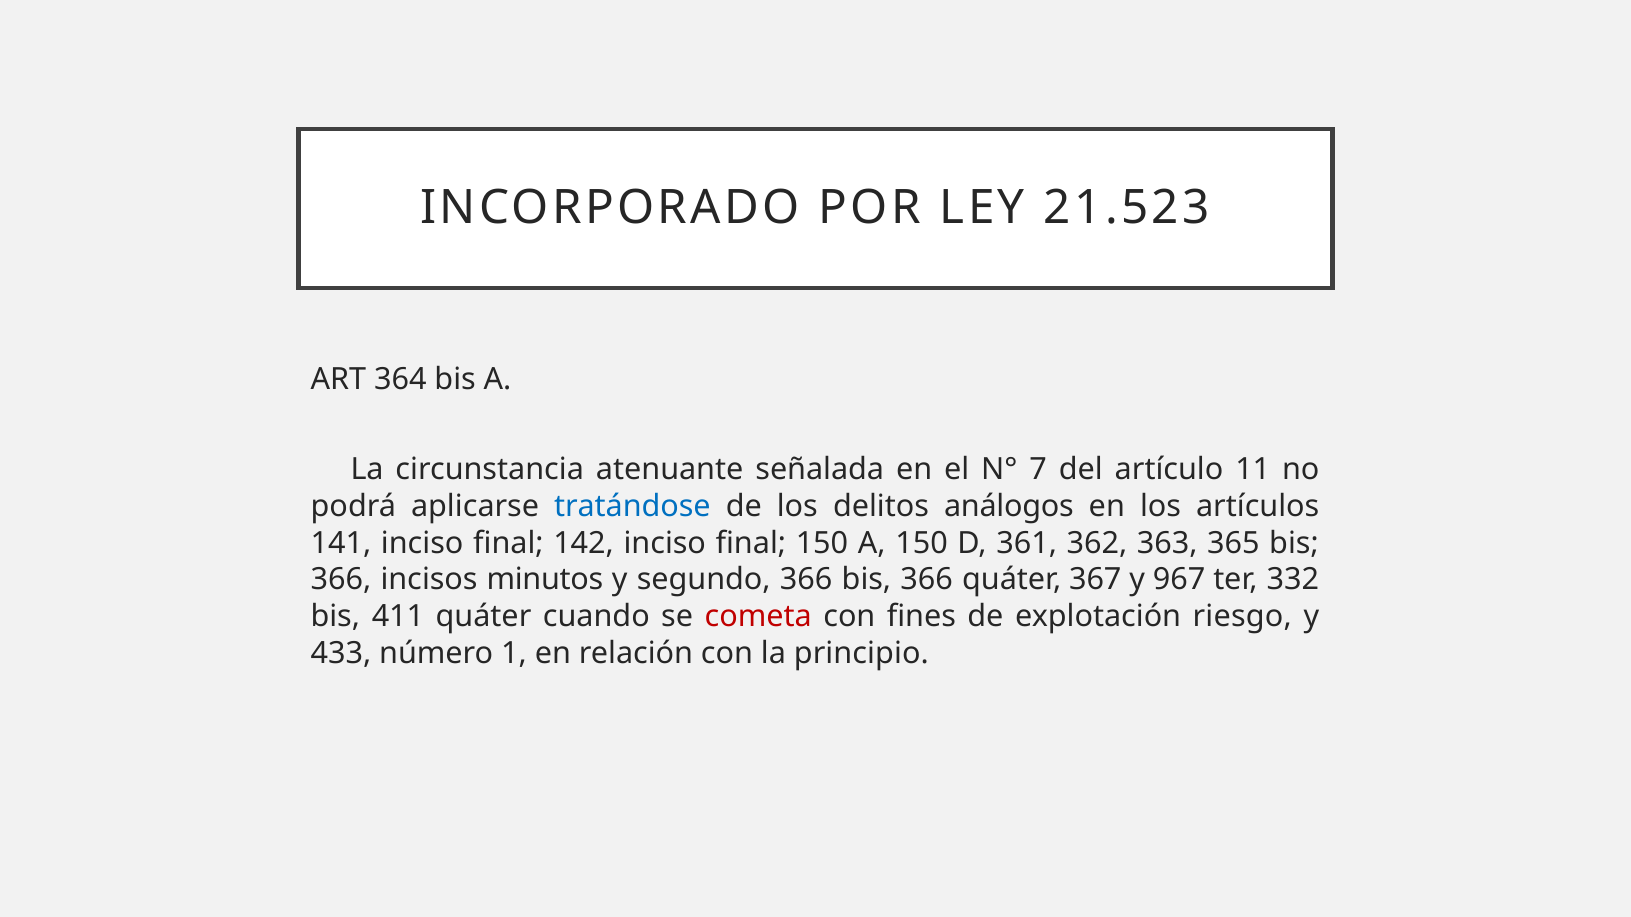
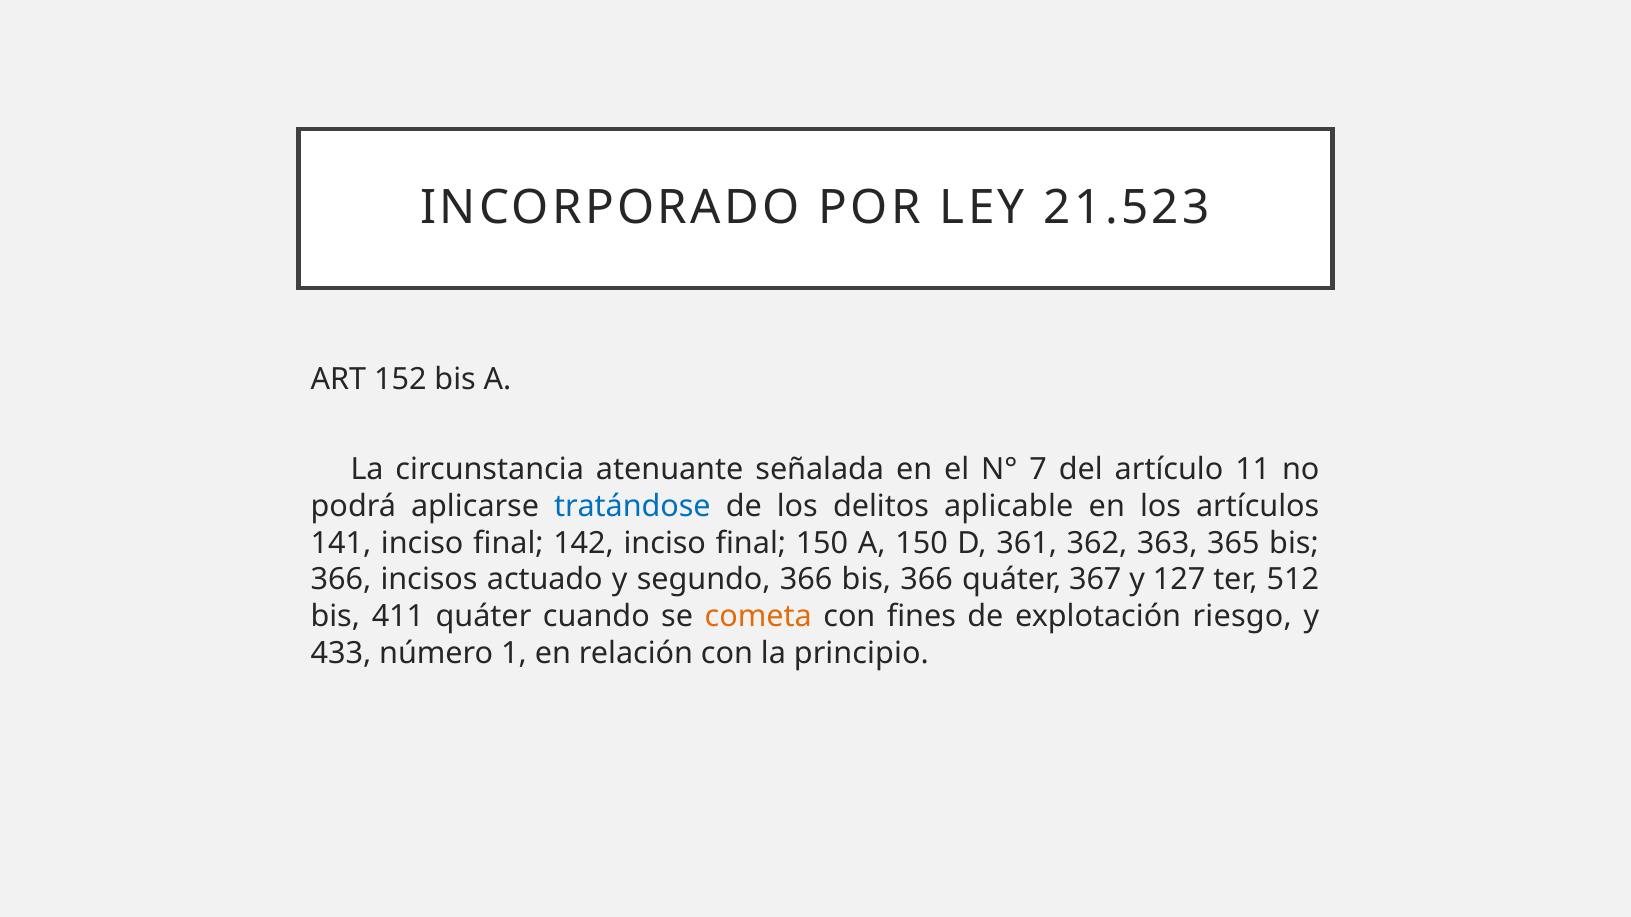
364: 364 -> 152 (400, 380)
análogos: análogos -> aplicable (1009, 507)
minutos: minutos -> actuado (545, 580)
967: 967 -> 127 (1179, 580)
332: 332 -> 512 (1293, 580)
cometa colour: red -> orange (758, 617)
